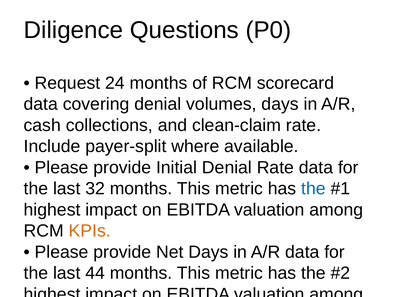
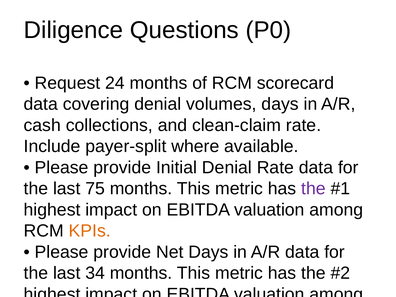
32: 32 -> 75 (95, 189)
the colour: blue -> purple (313, 189)
44: 44 -> 34 (95, 273)
